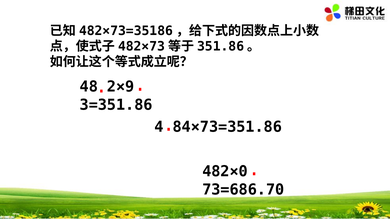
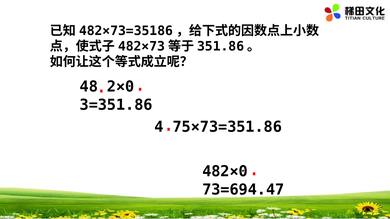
2×9: 2×9 -> 2×0 (121, 87)
84×73=351.86: 84×73=351.86 -> 75×73=351.86 (227, 127)
73=686.70: 73=686.70 -> 73=694.47 (243, 190)
